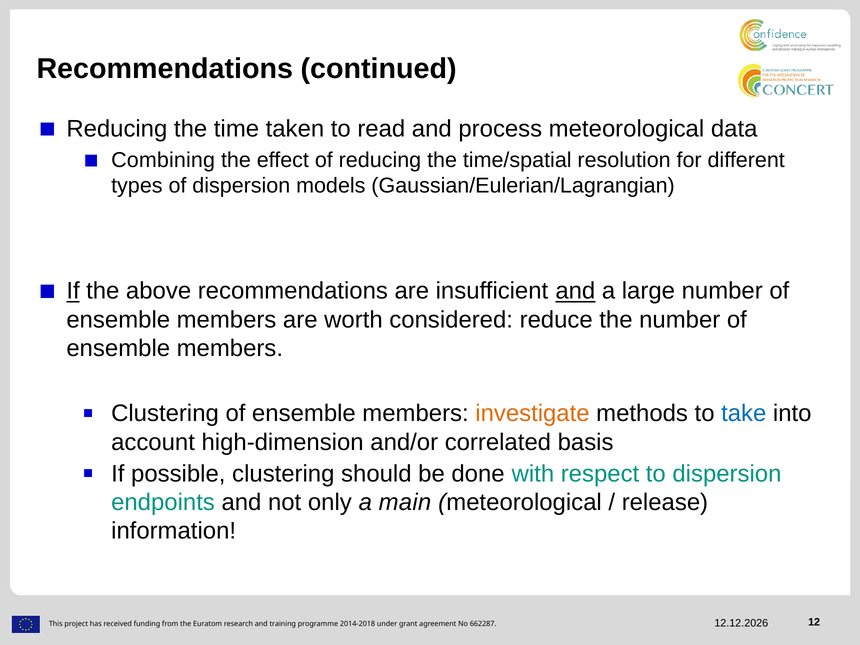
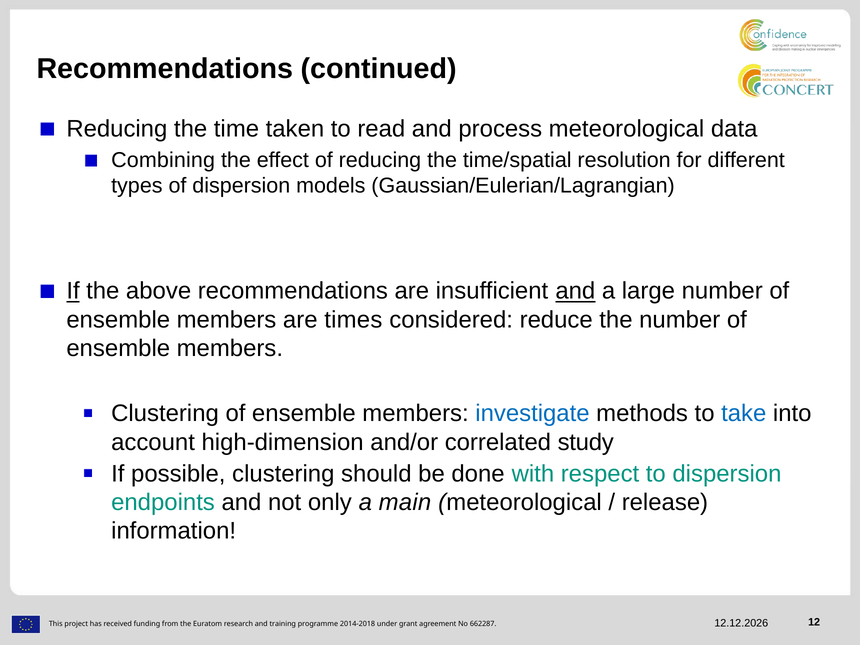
worth: worth -> times (353, 320)
investigate colour: orange -> blue (532, 413)
basis: basis -> study (586, 442)
